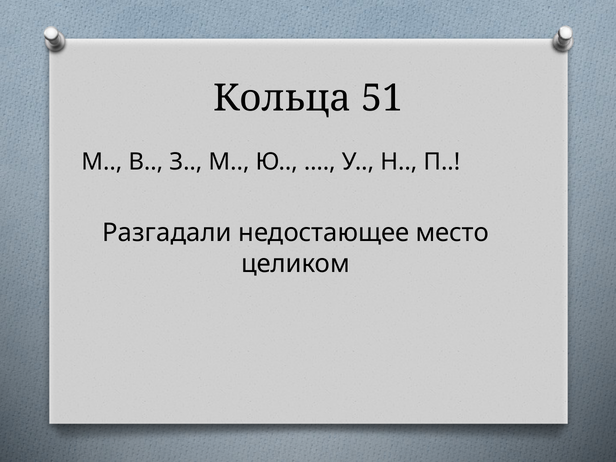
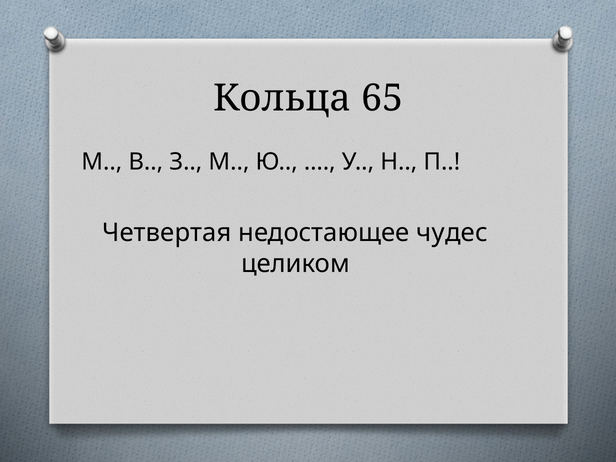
51: 51 -> 65 (382, 98)
Разгадали: Разгадали -> Четвертая (167, 233)
место: место -> чудес (452, 233)
